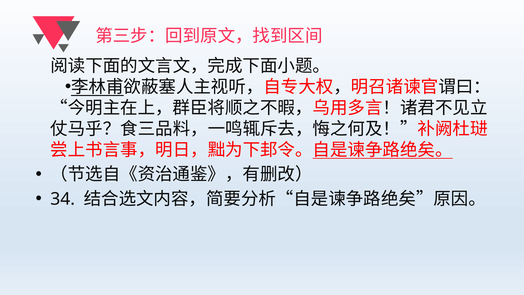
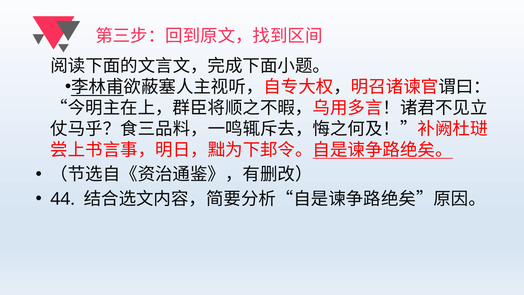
34: 34 -> 44 (63, 199)
